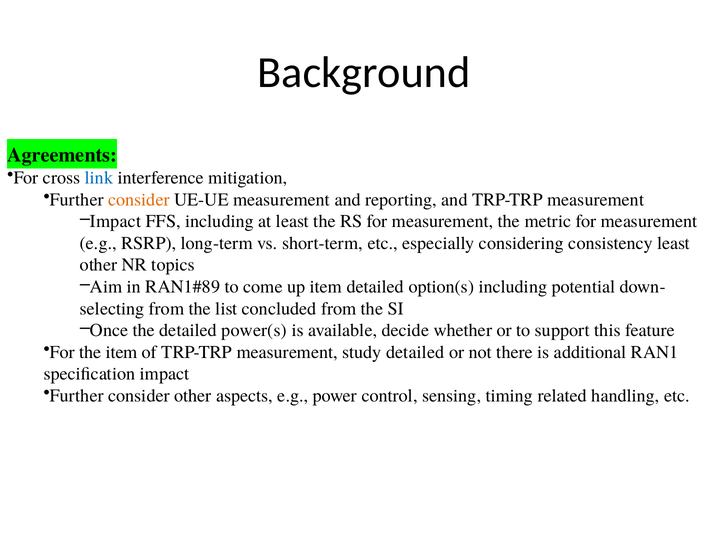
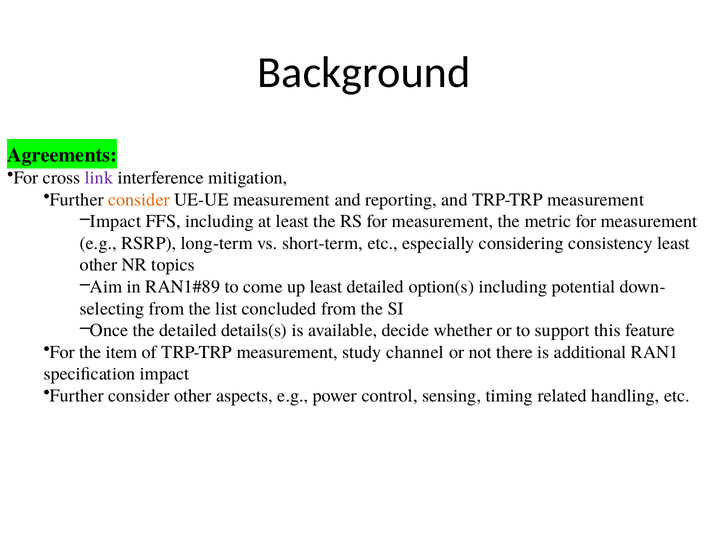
link colour: blue -> purple (99, 178)
up item: item -> least (326, 287)
power(s: power(s -> details(s (254, 330)
study detailed: detailed -> channel (415, 352)
